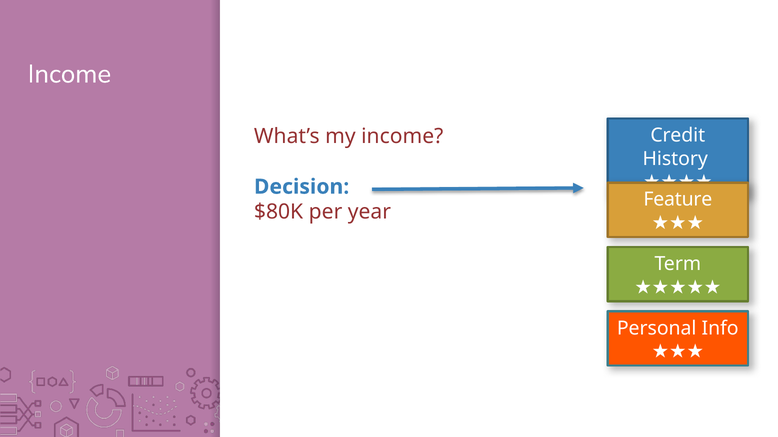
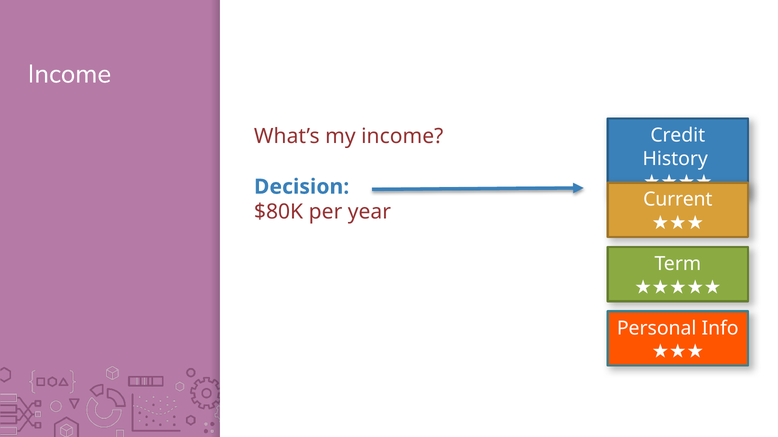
Feature: Feature -> Current (678, 200)
